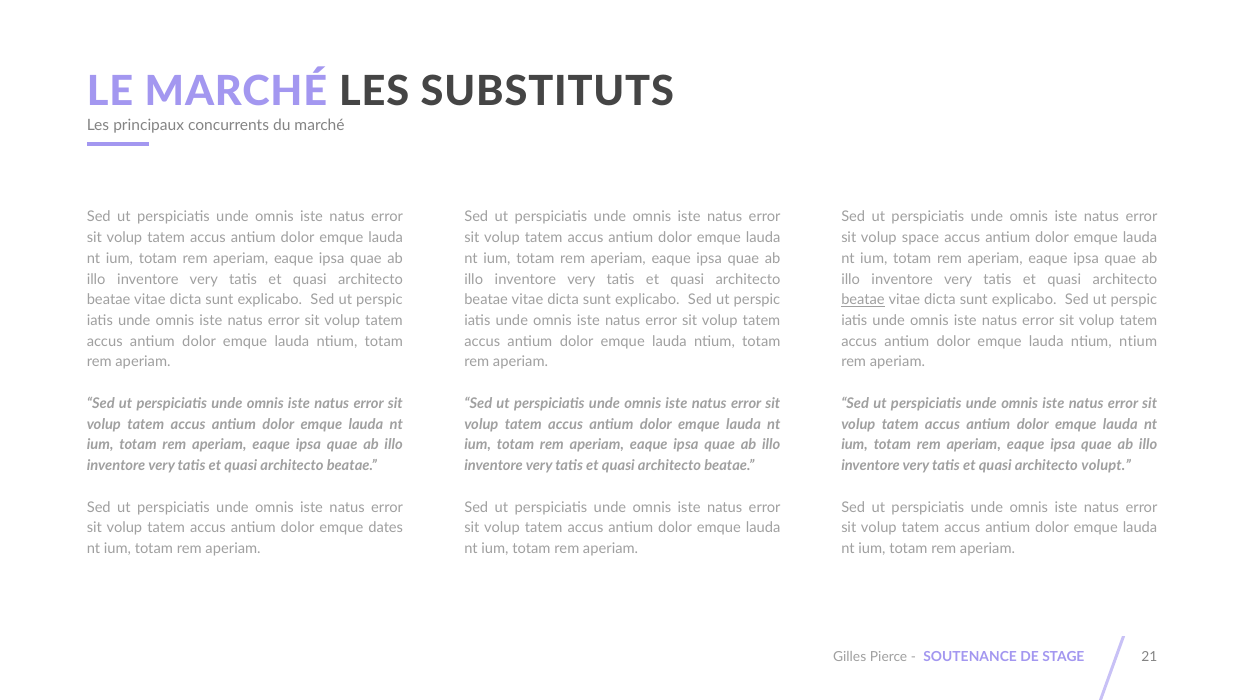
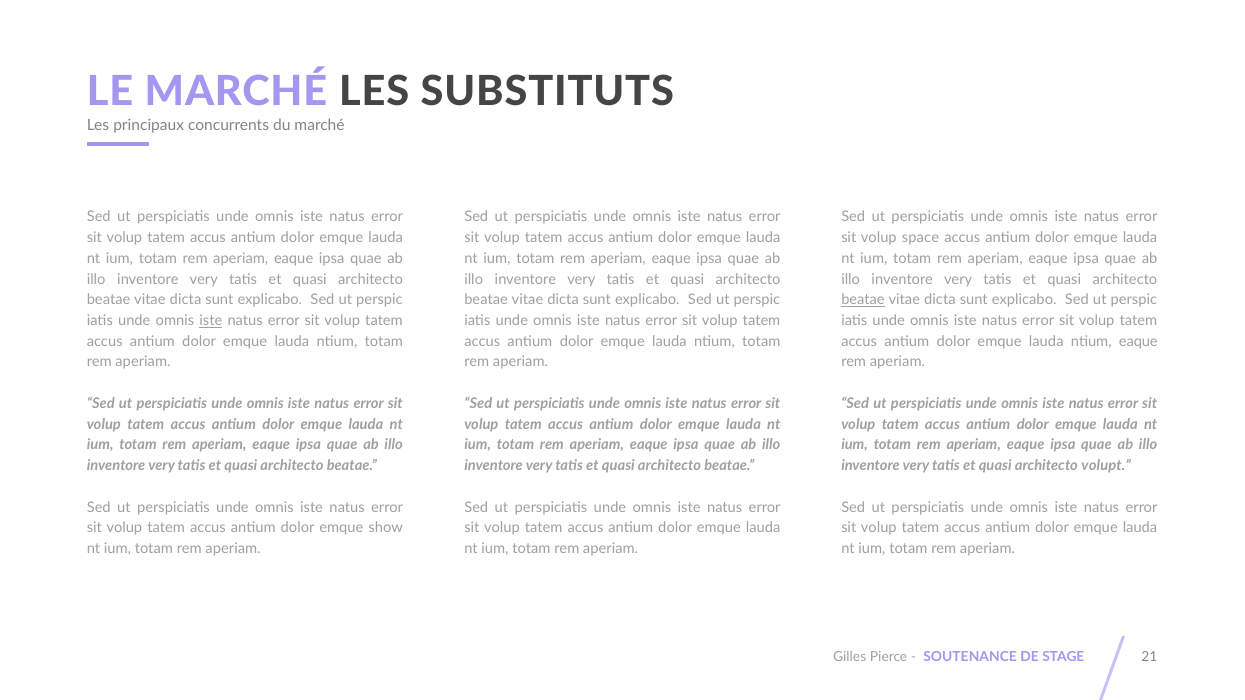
iste underline: none -> present (211, 321)
ntium ntium: ntium -> eaque (1138, 342)
dates: dates -> show (386, 528)
